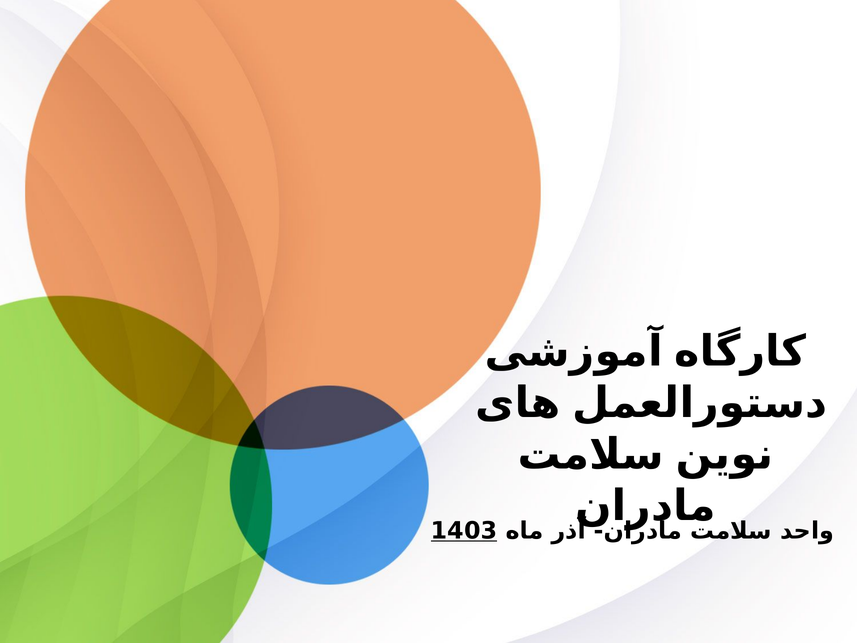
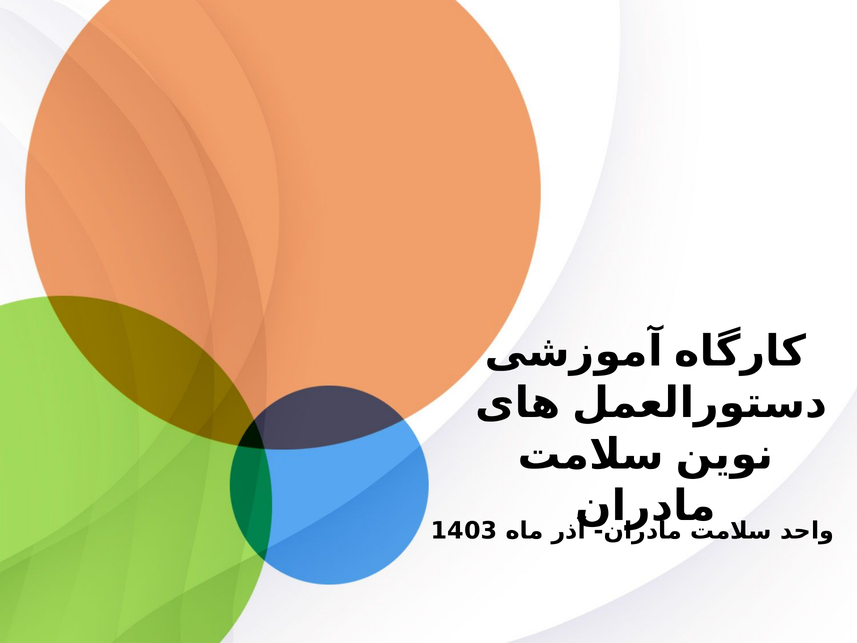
1403 underline: present -> none (464, 531)
